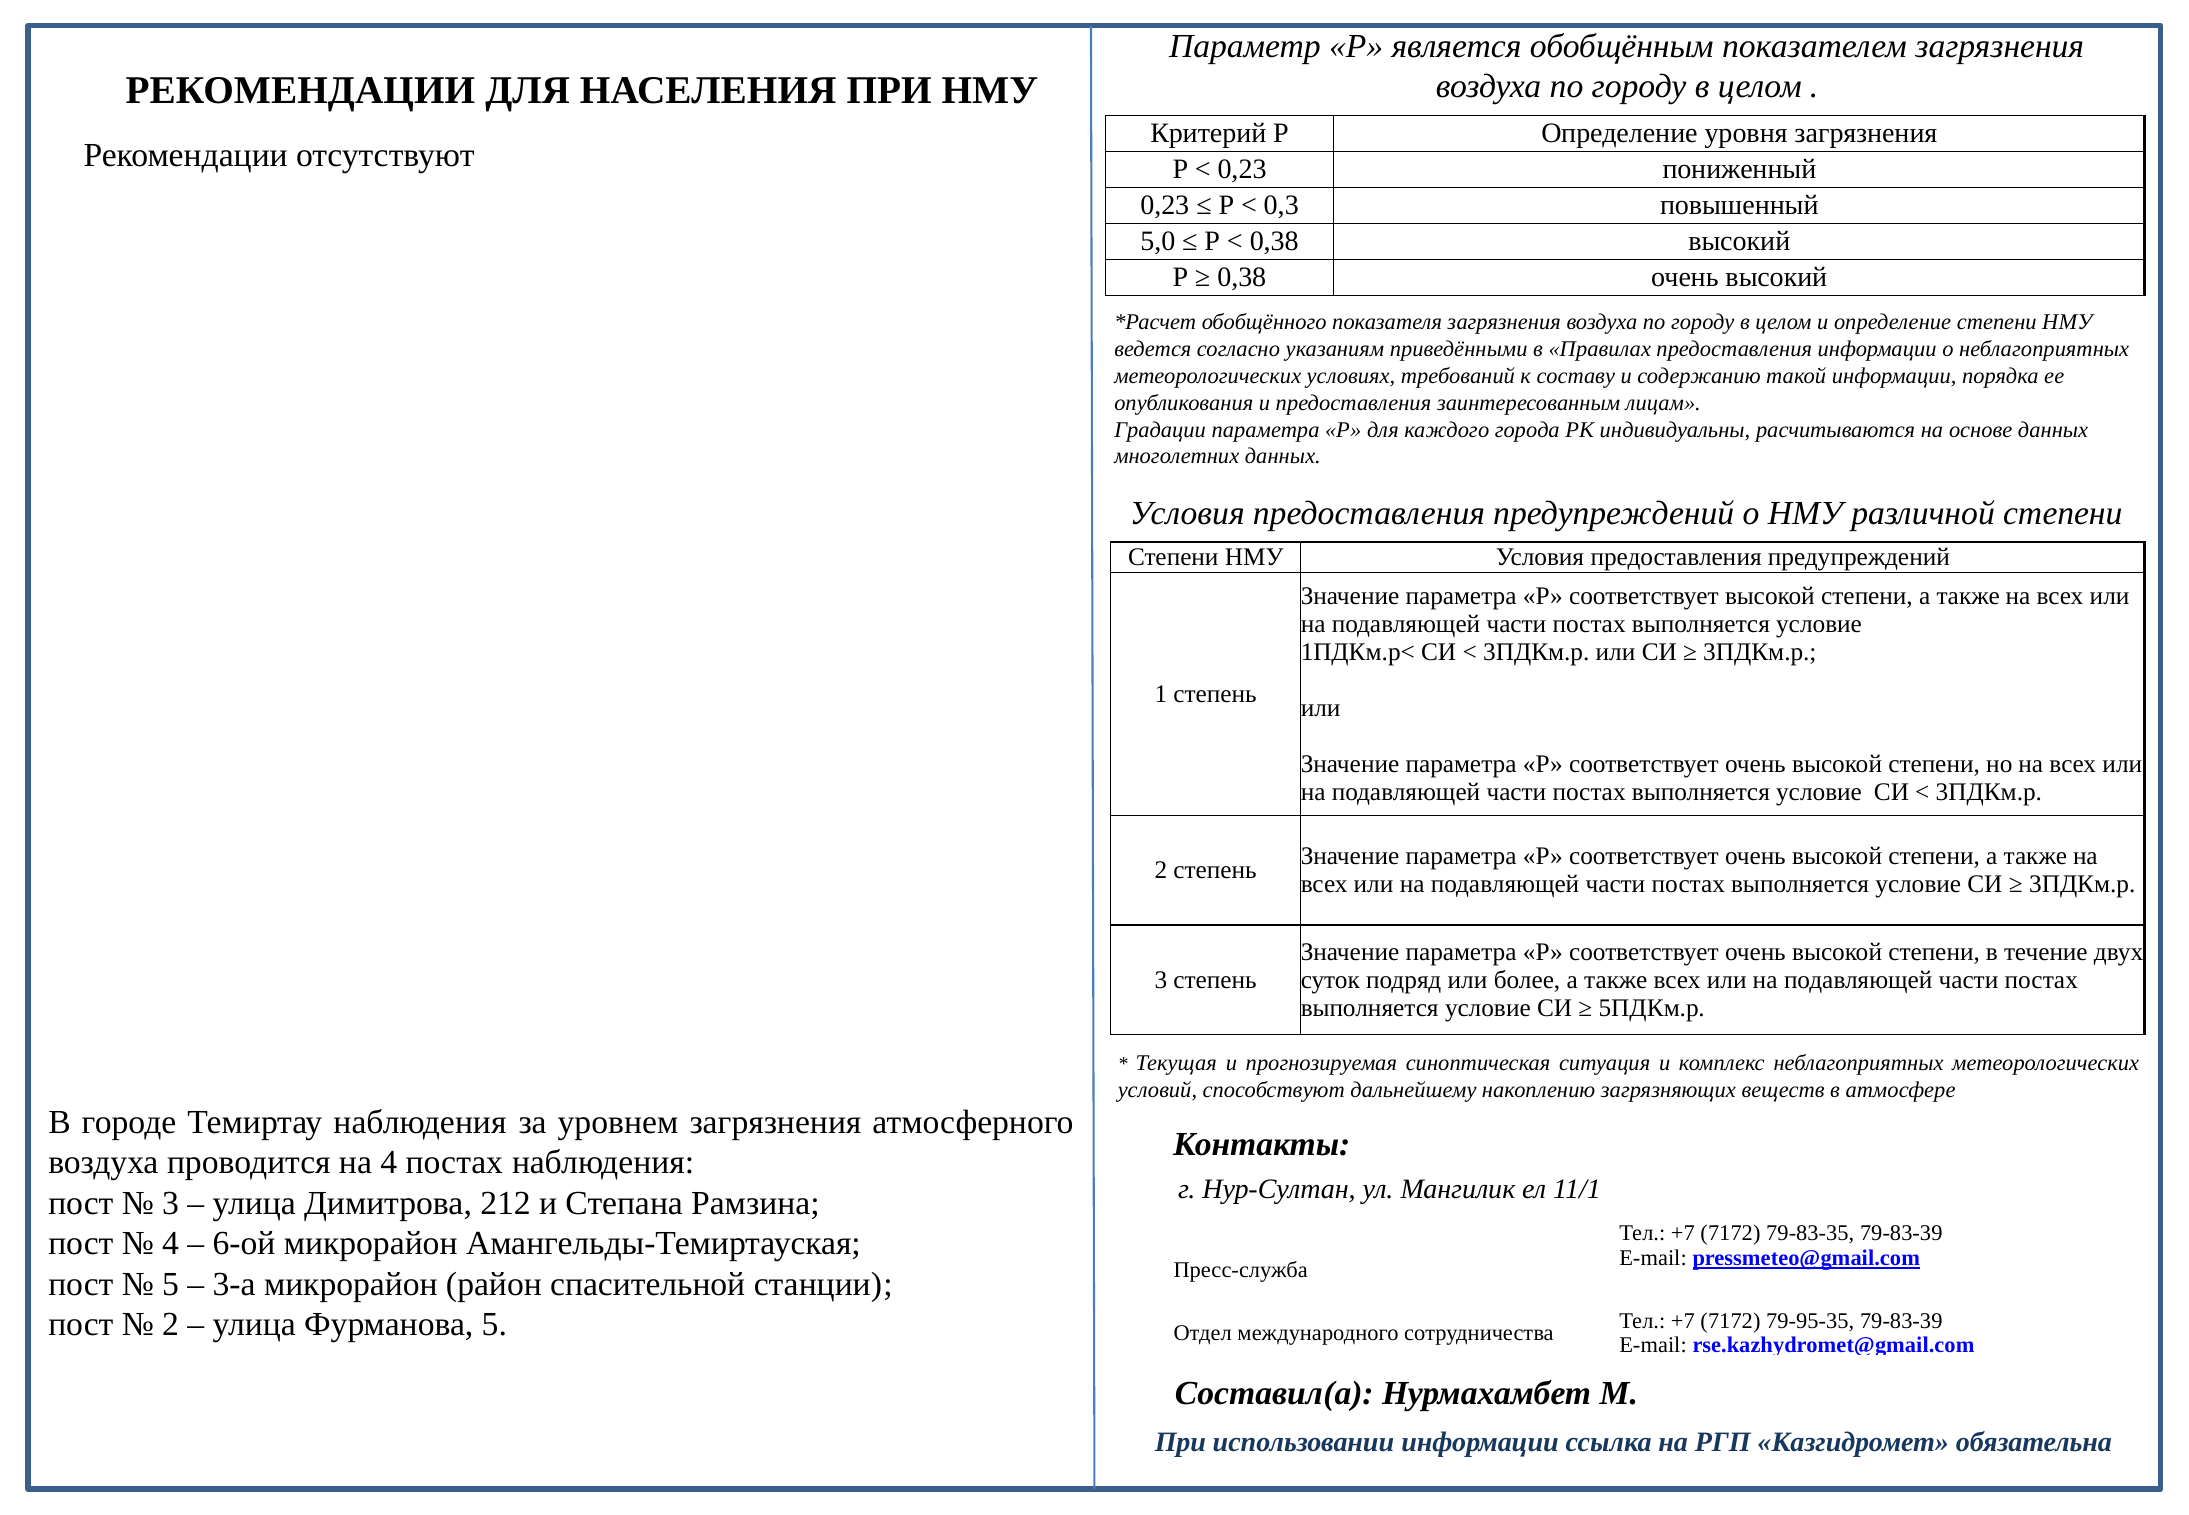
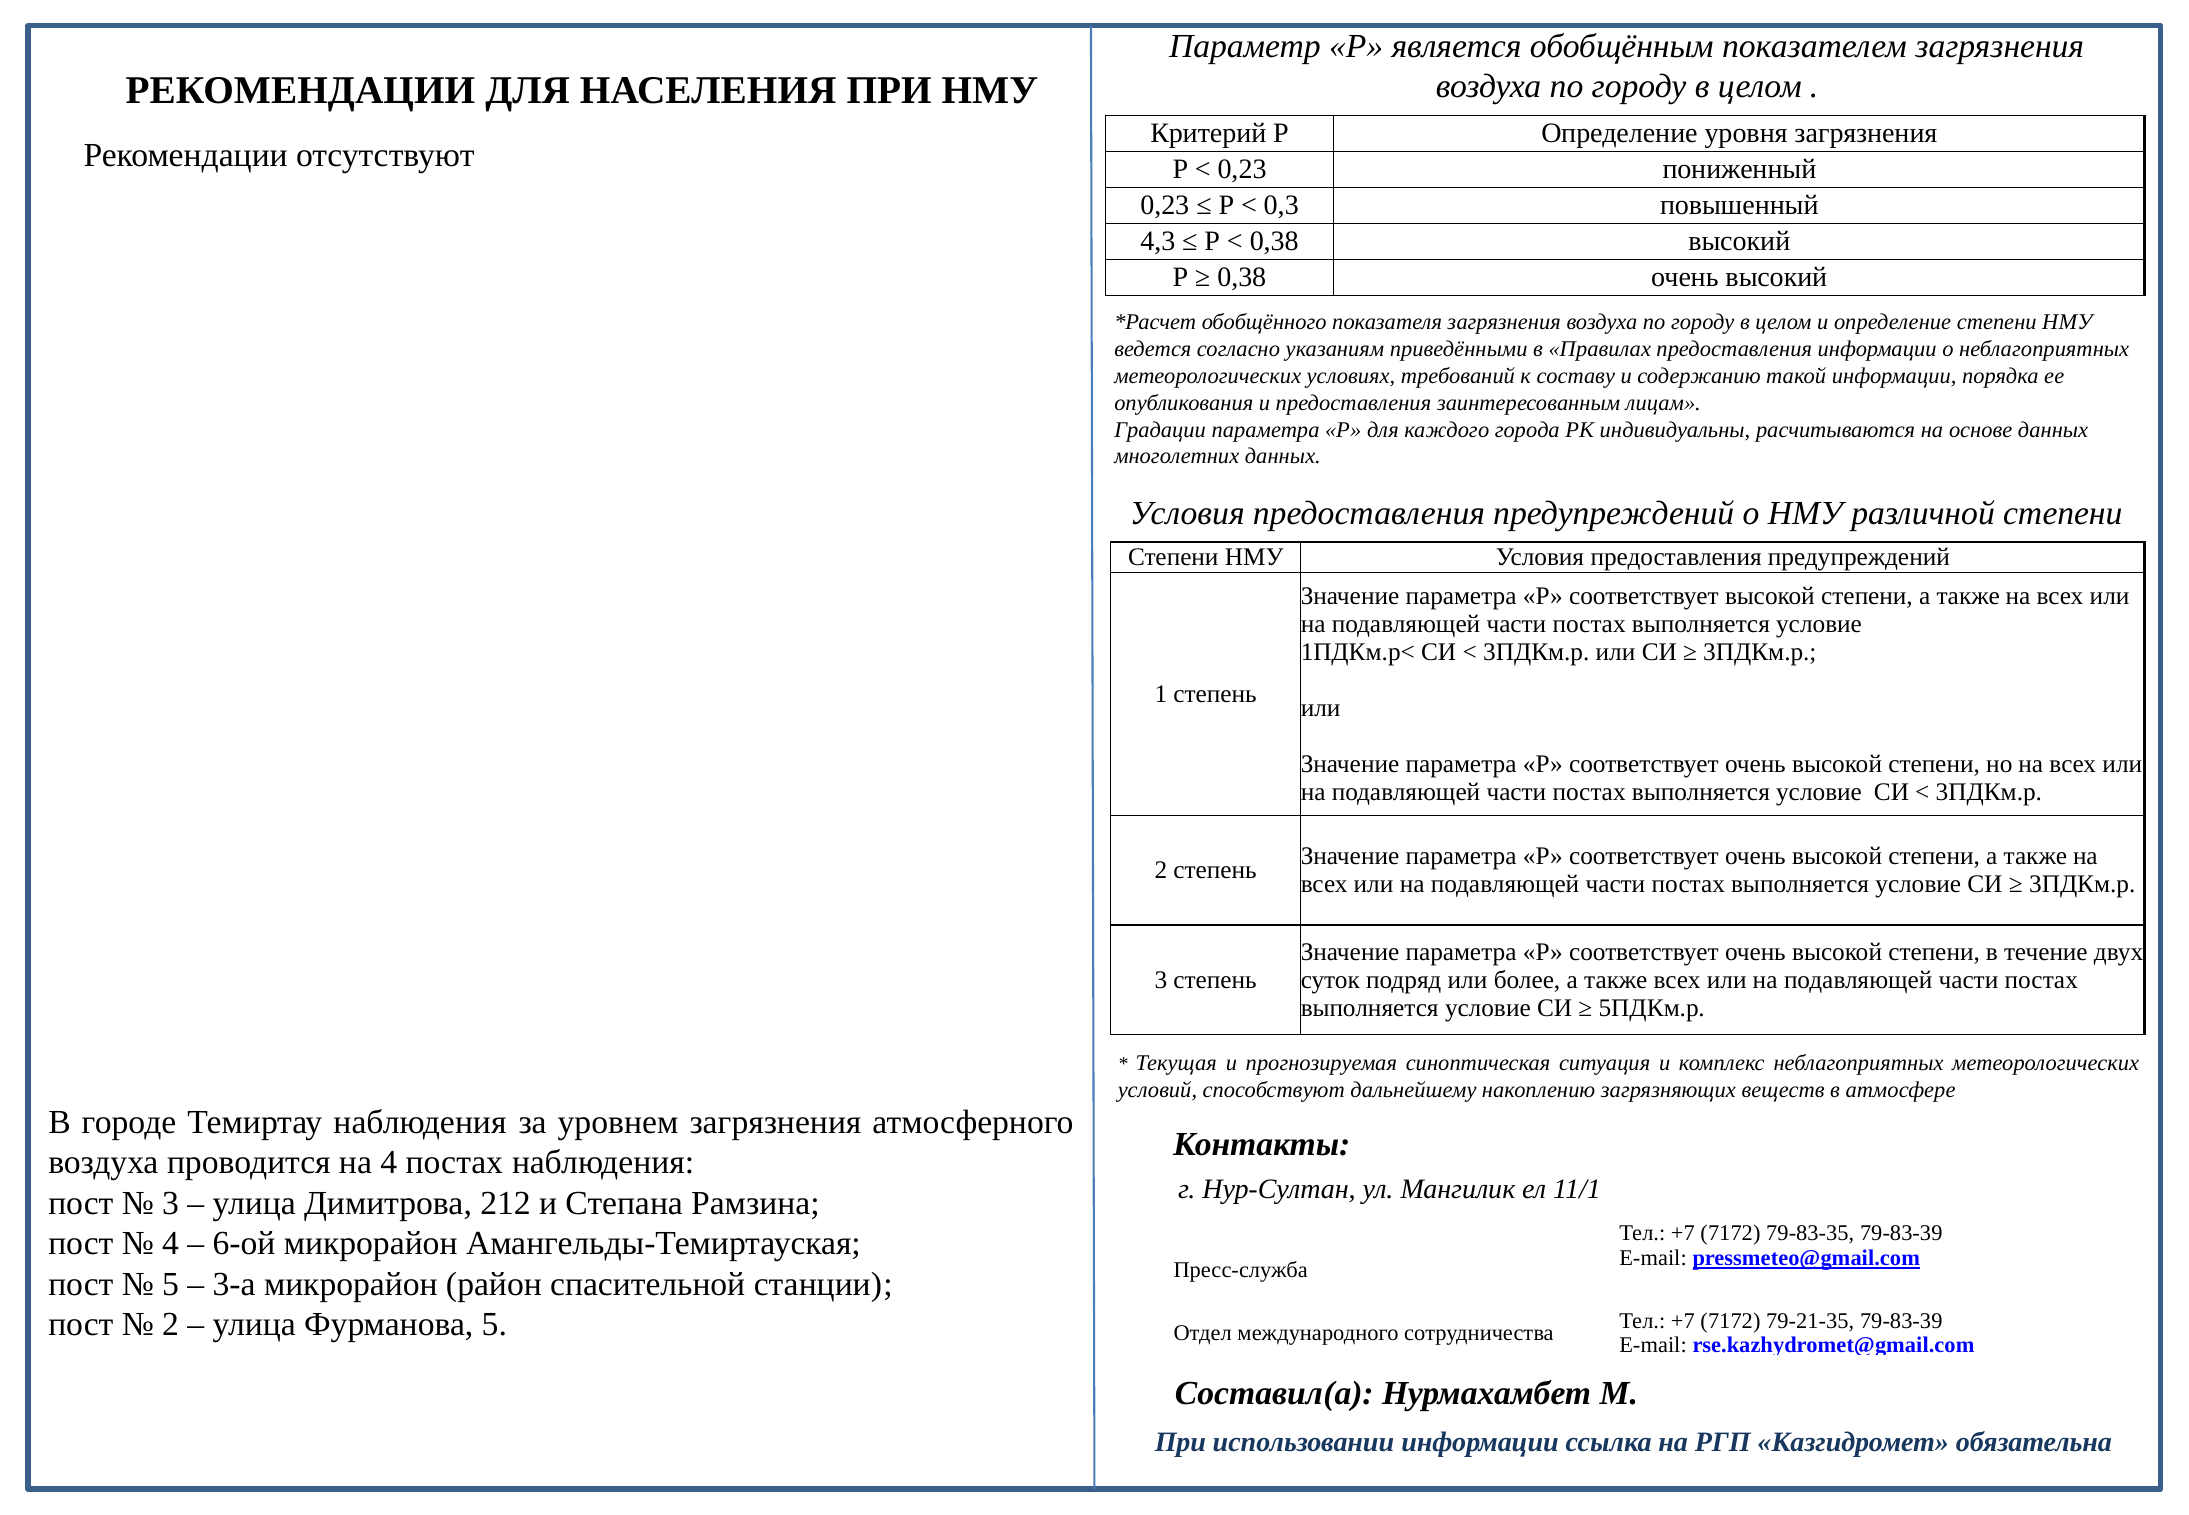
5,0: 5,0 -> 4,3 (1158, 241)
79-95-35: 79-95-35 -> 79-21-35 (1810, 1321)
